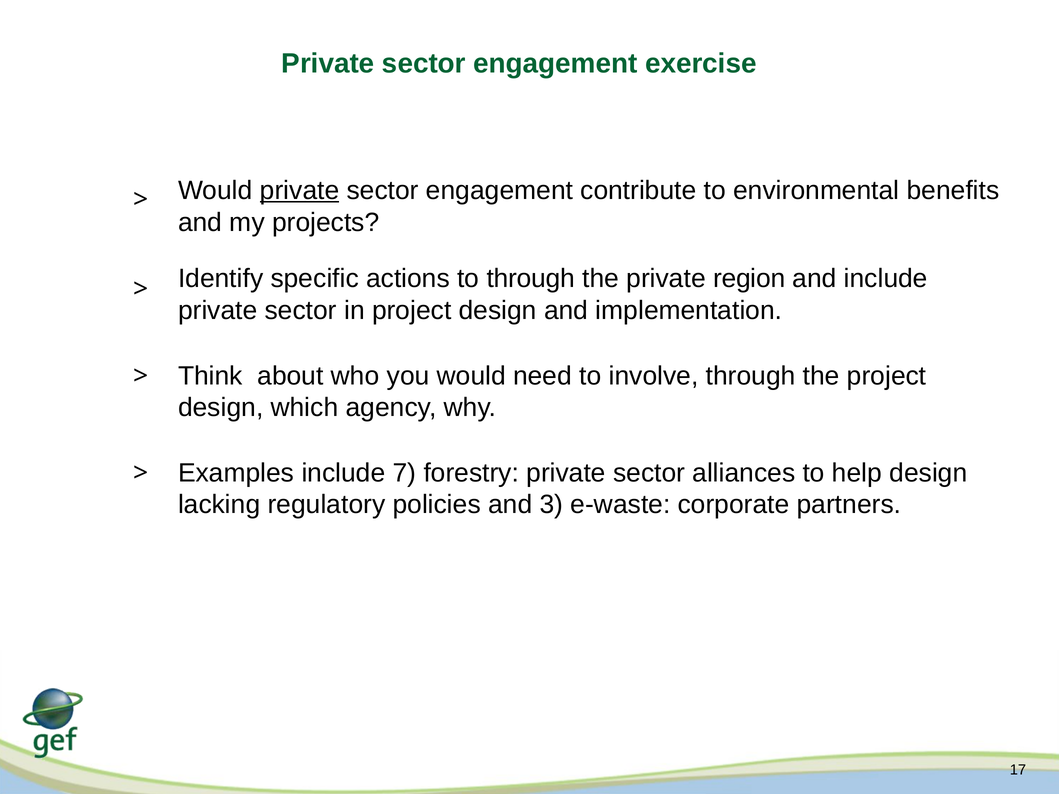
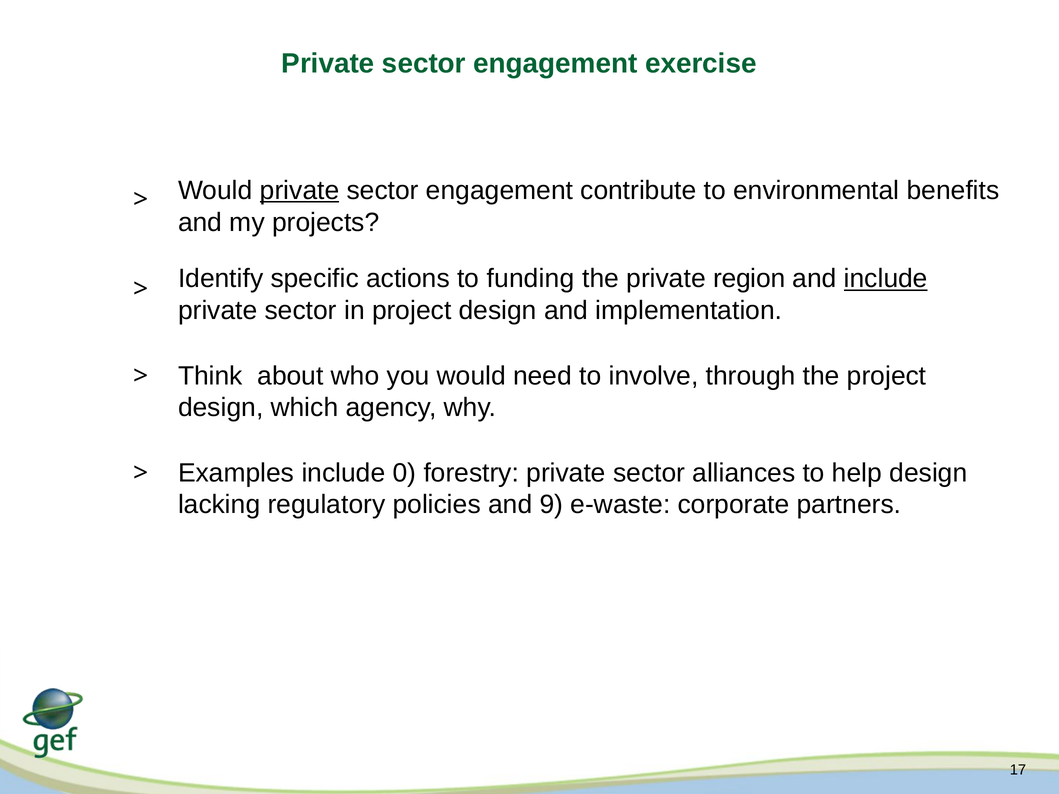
to through: through -> funding (531, 279)
include underline: none -> present (886, 279)
7: 7 -> 0 (404, 473)
3: 3 -> 9 (551, 505)
